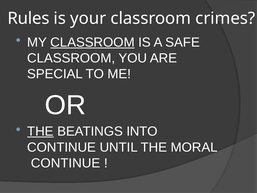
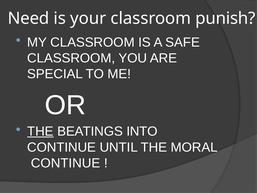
Rules: Rules -> Need (28, 18)
crimes: crimes -> punish (225, 18)
CLASSROOM underline: present -> none (93, 42)
